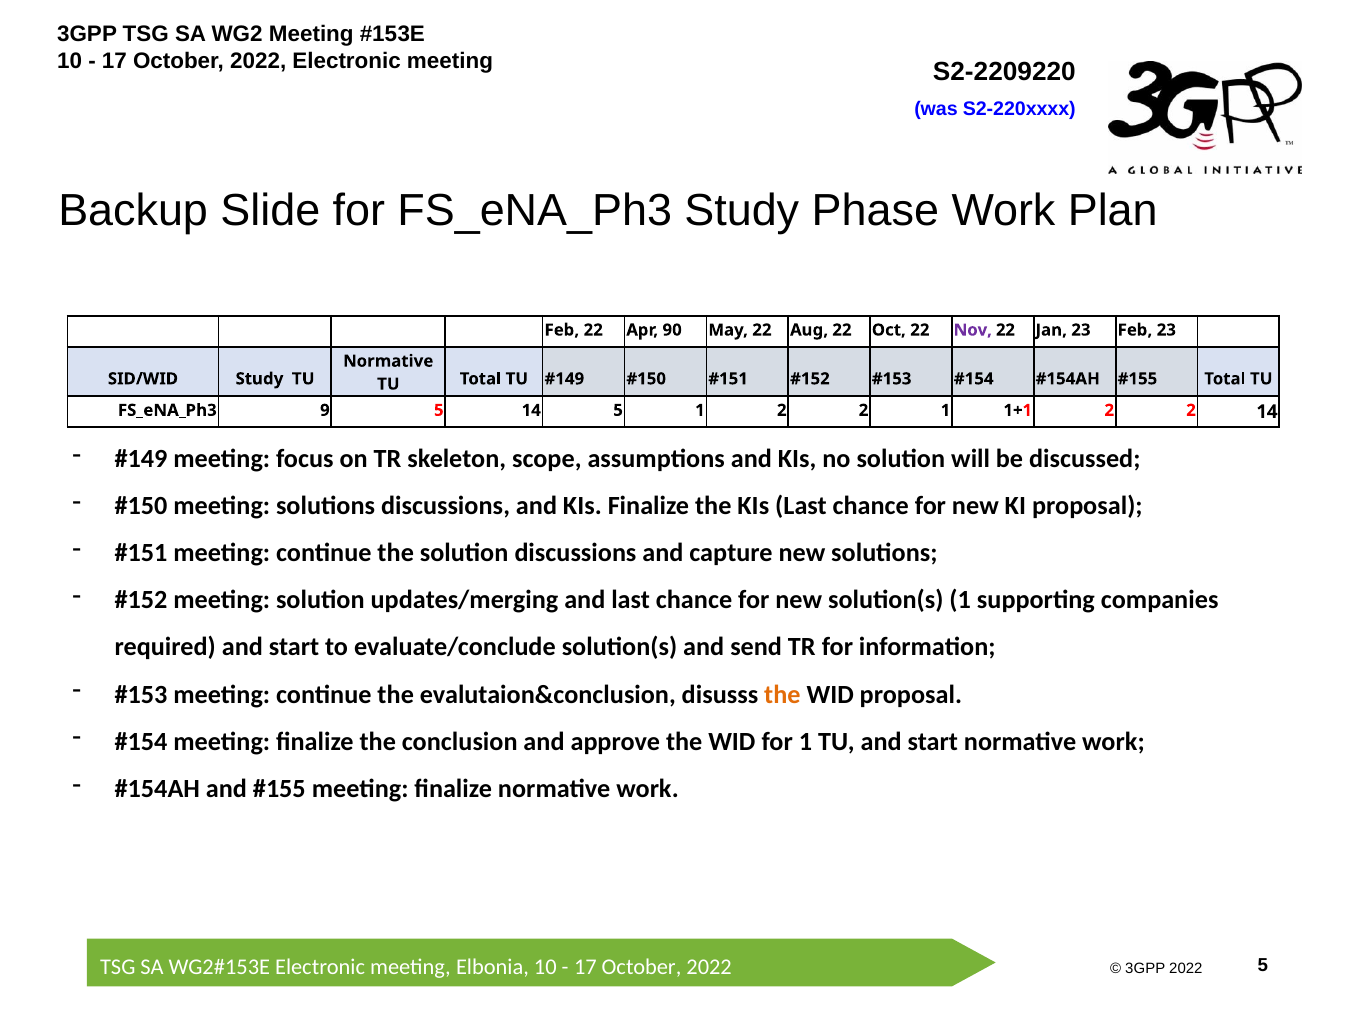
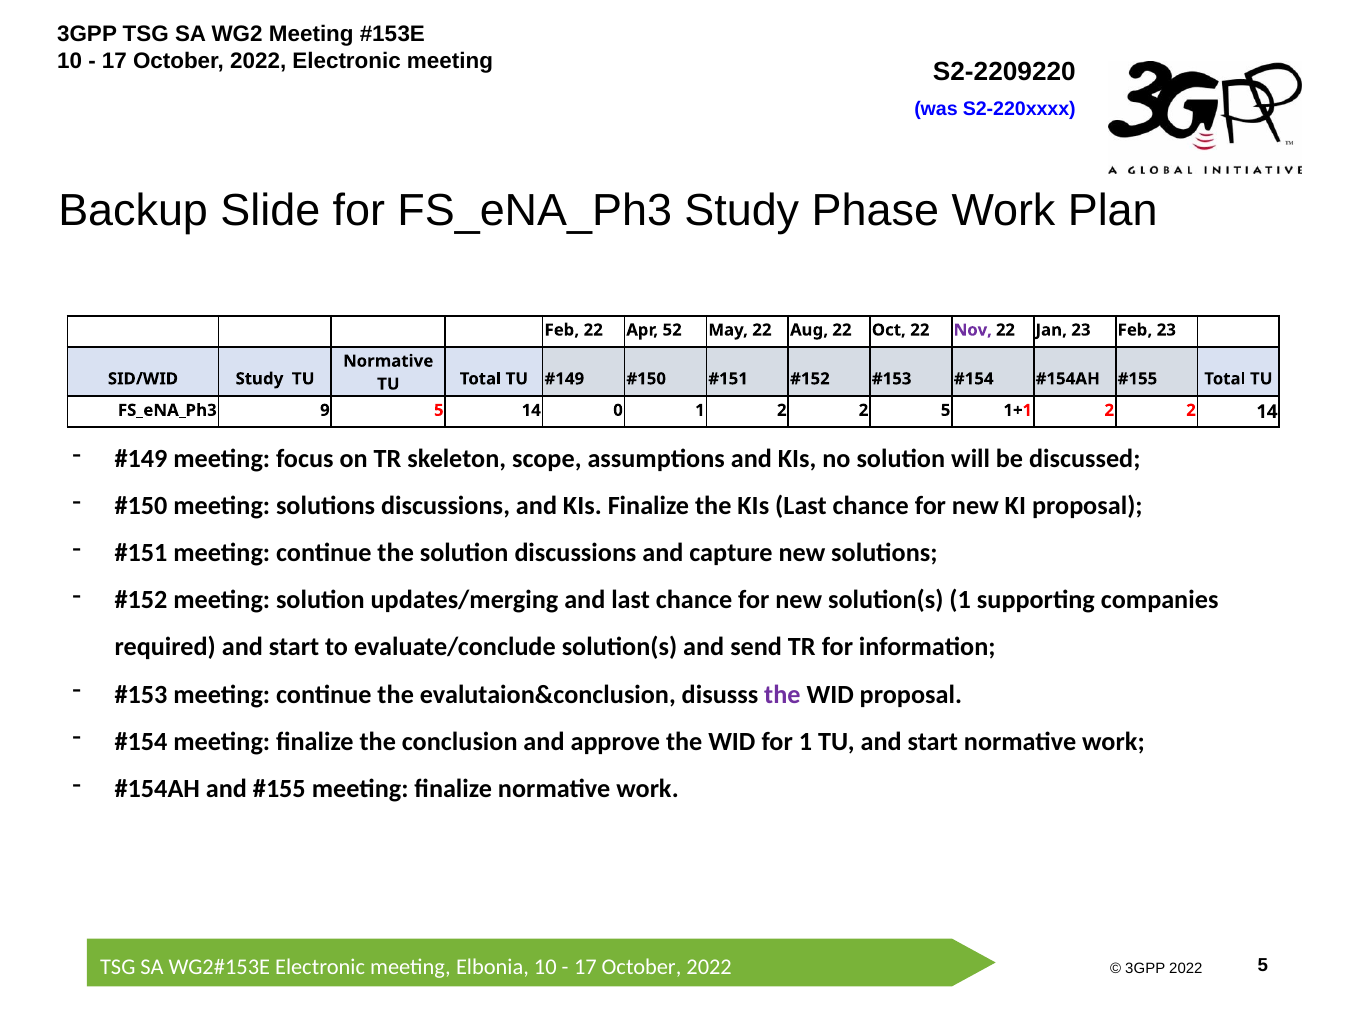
90: 90 -> 52 (672, 330)
14 5: 5 -> 0 (618, 410)
2 1: 1 -> 5 (946, 410)
the colour: orange -> purple (782, 695)
